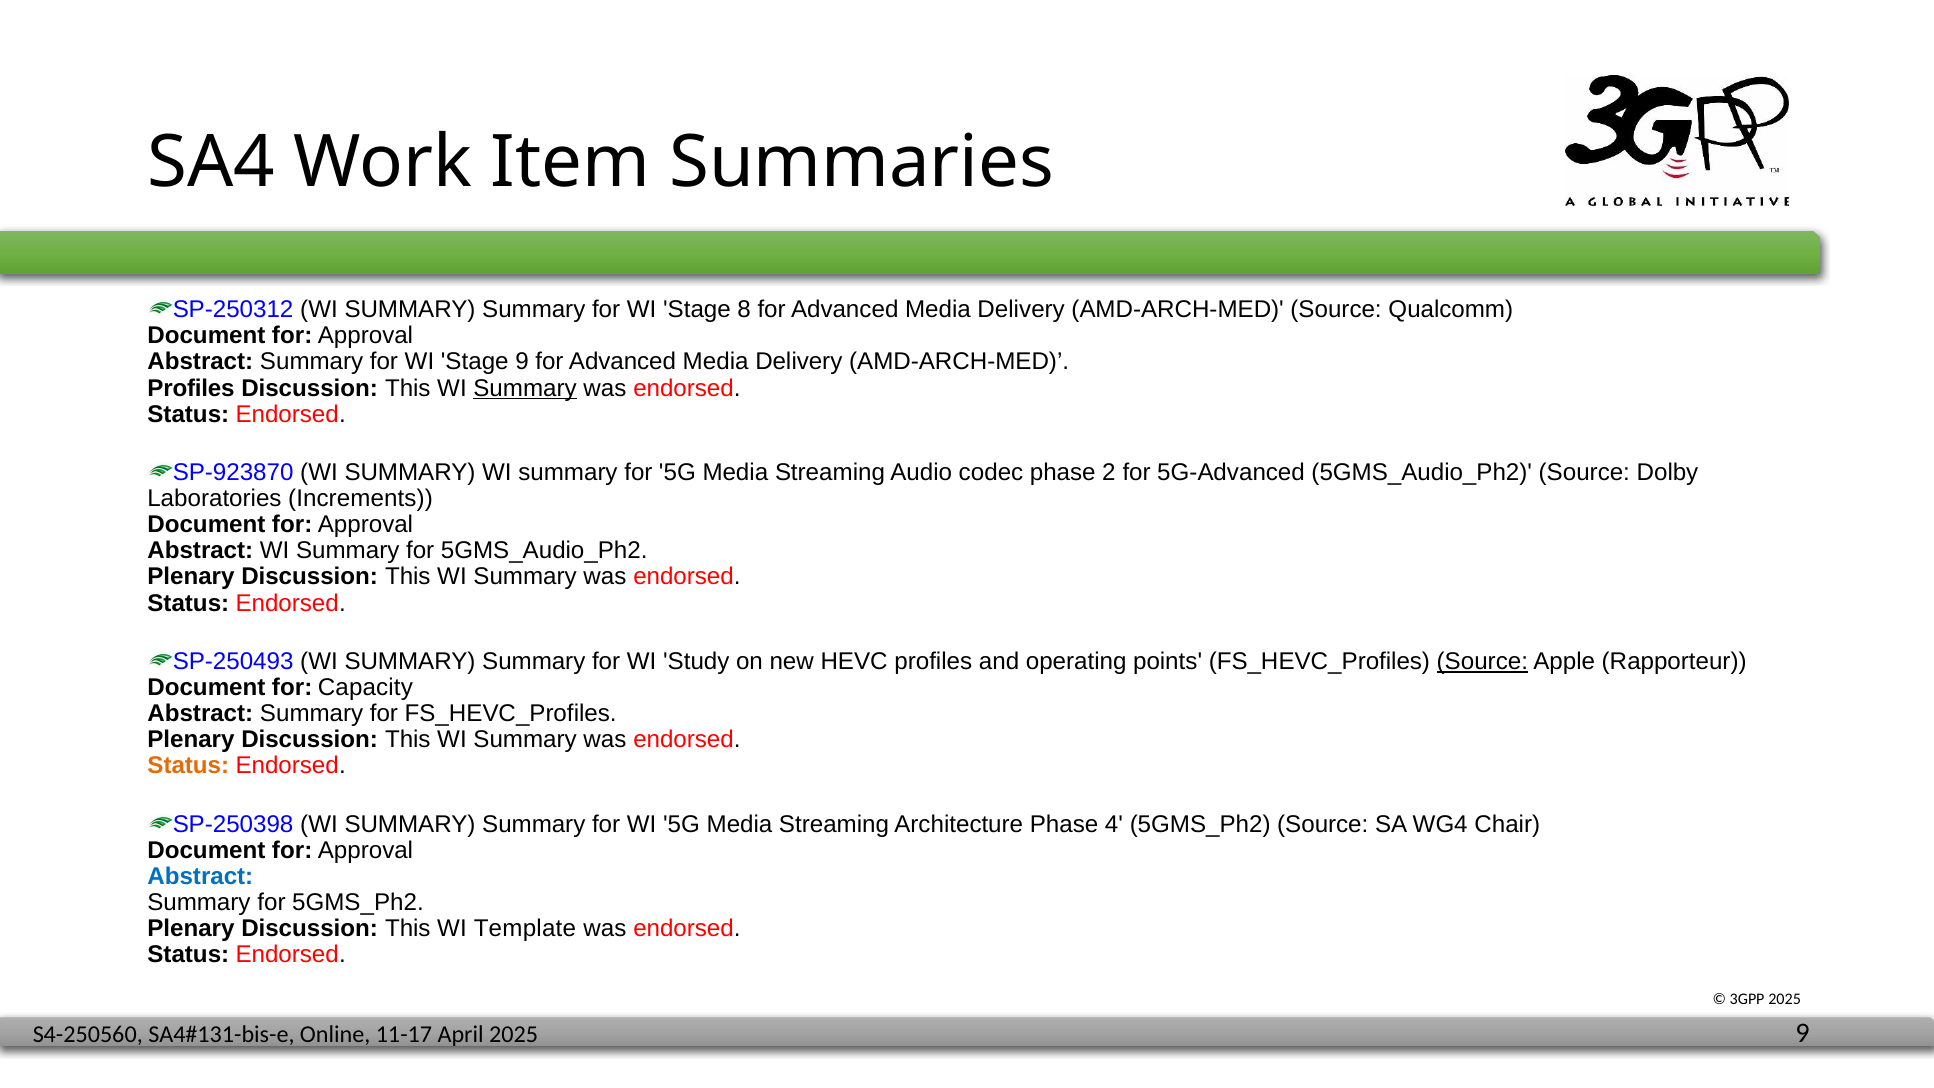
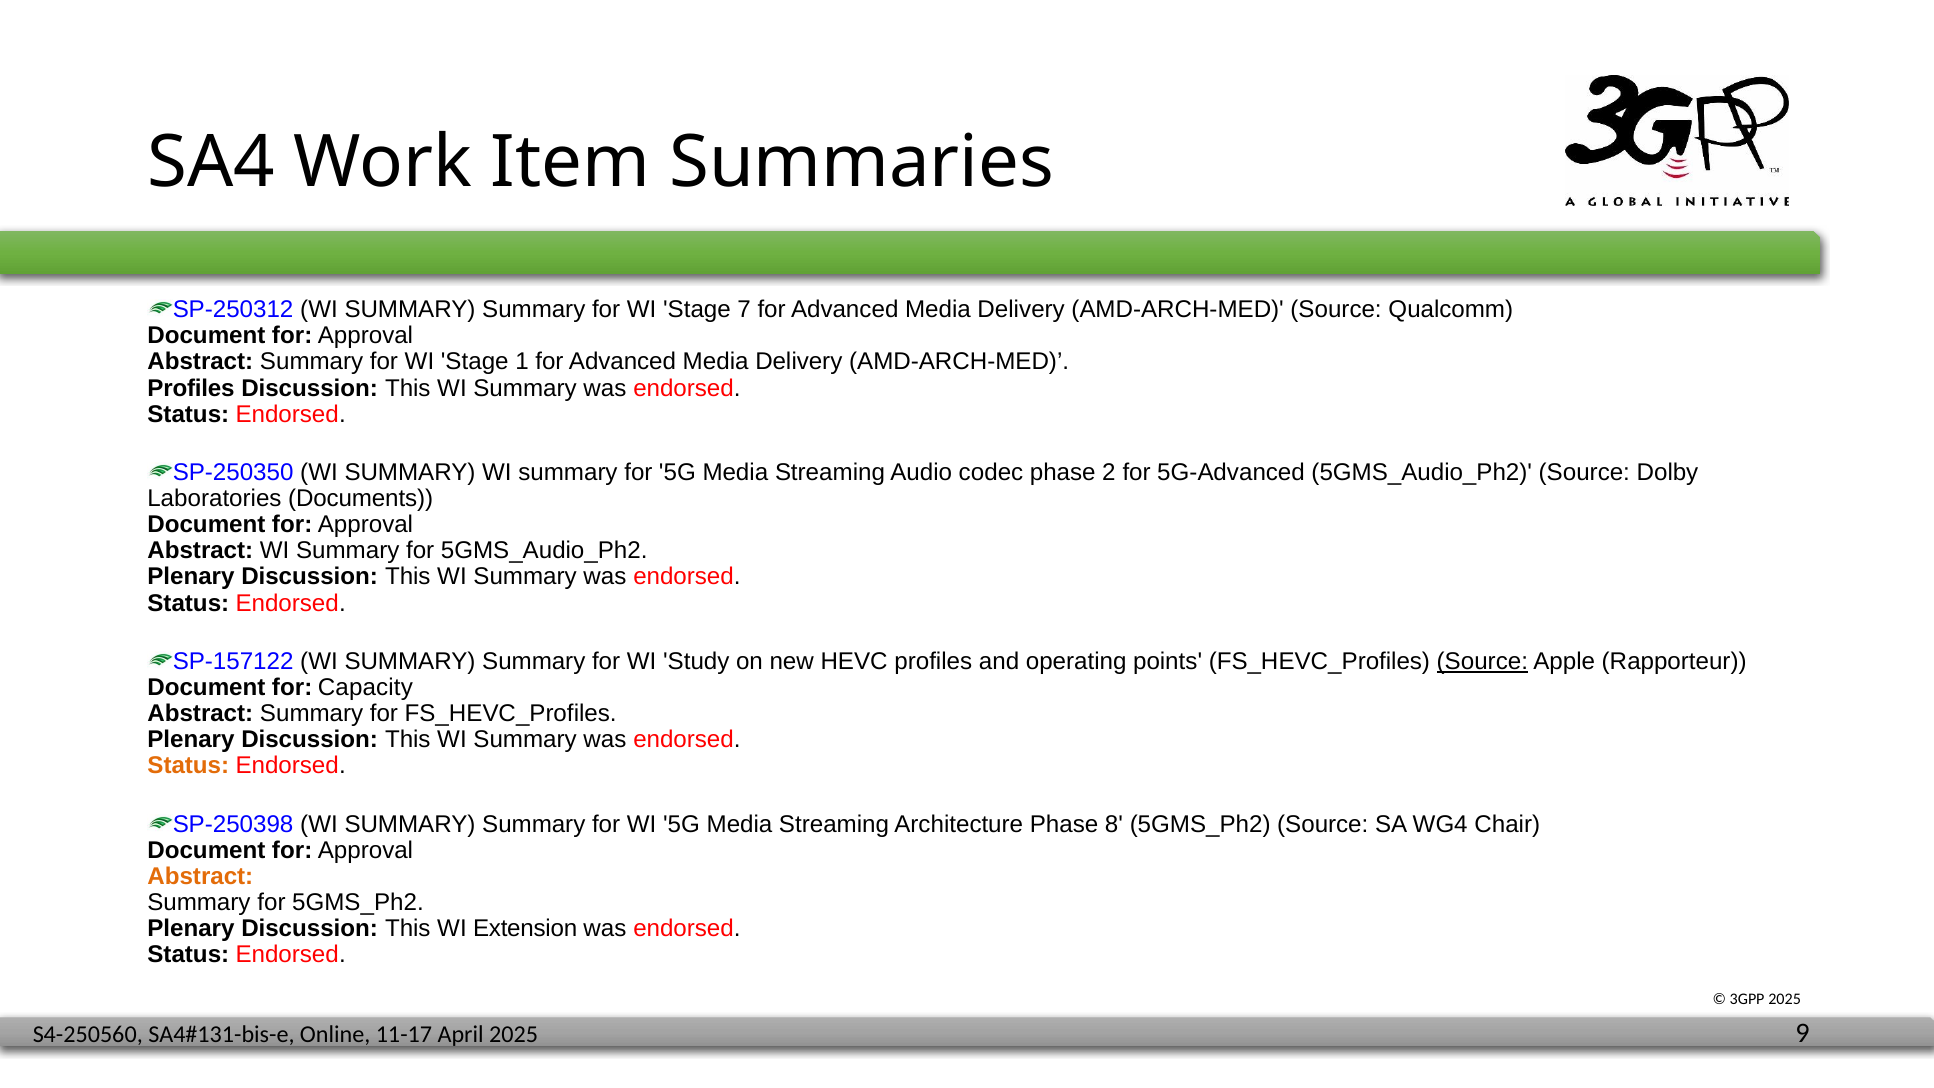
8: 8 -> 7 (744, 310)
Stage 9: 9 -> 1 (522, 362)
Summary underline: present -> none (525, 388)
SP-923870: SP-923870 -> SP-250350 (233, 473)
Increments: Increments -> Documents (361, 499)
SP-250493: SP-250493 -> SP-157122 (233, 661)
4: 4 -> 8 (1114, 824)
Abstract colour: blue -> orange (200, 876)
Template: Template -> Extension (525, 929)
